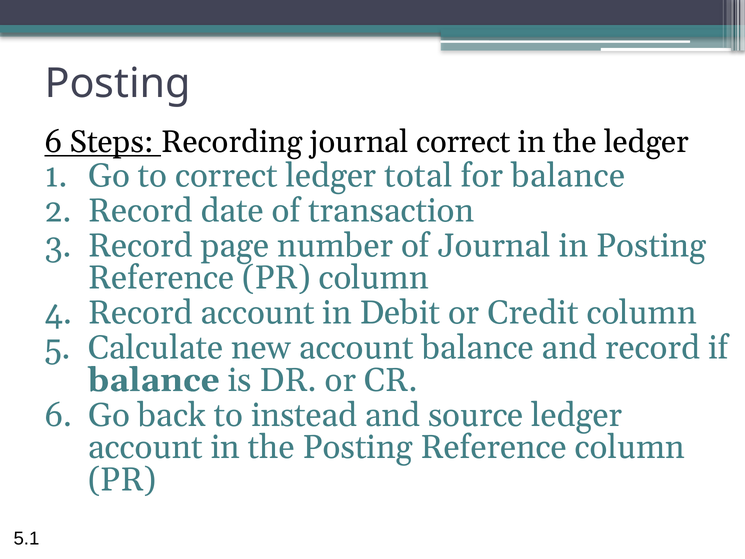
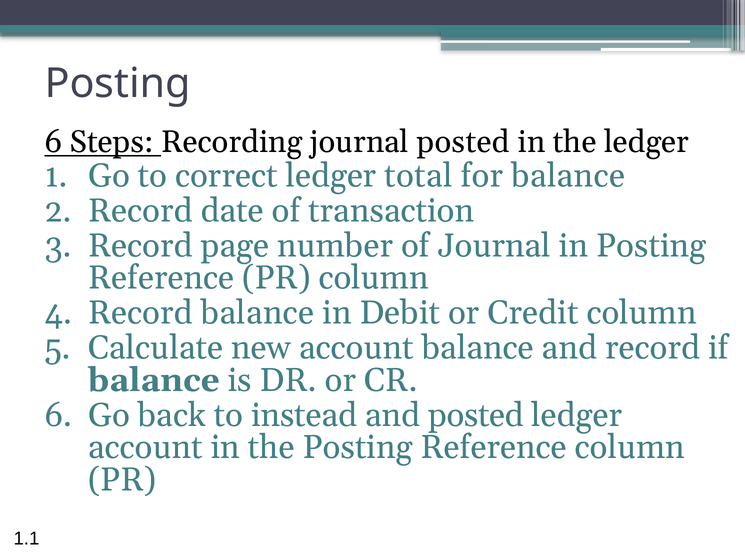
journal correct: correct -> posted (463, 142)
Record account: account -> balance (257, 313)
and source: source -> posted (476, 415)
5.1: 5.1 -> 1.1 (26, 539)
